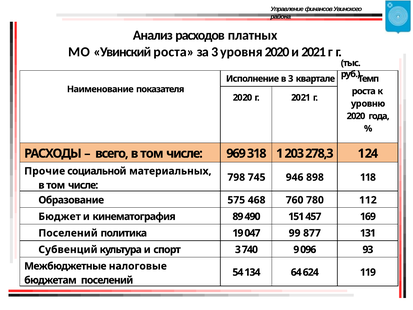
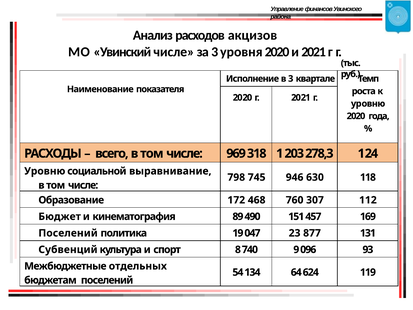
платных: платных -> акцизов (253, 35)
Увинский роста: роста -> числе (174, 52)
Прочие: Прочие -> Уровню (45, 171)
материальных: материальных -> выравнивание (170, 171)
898: 898 -> 630 (315, 177)
575: 575 -> 172 (236, 200)
780: 780 -> 307 (315, 200)
99: 99 -> 23 (295, 233)
спорт 3: 3 -> 8 (238, 249)
налоговые: налоговые -> отдельных (138, 266)
